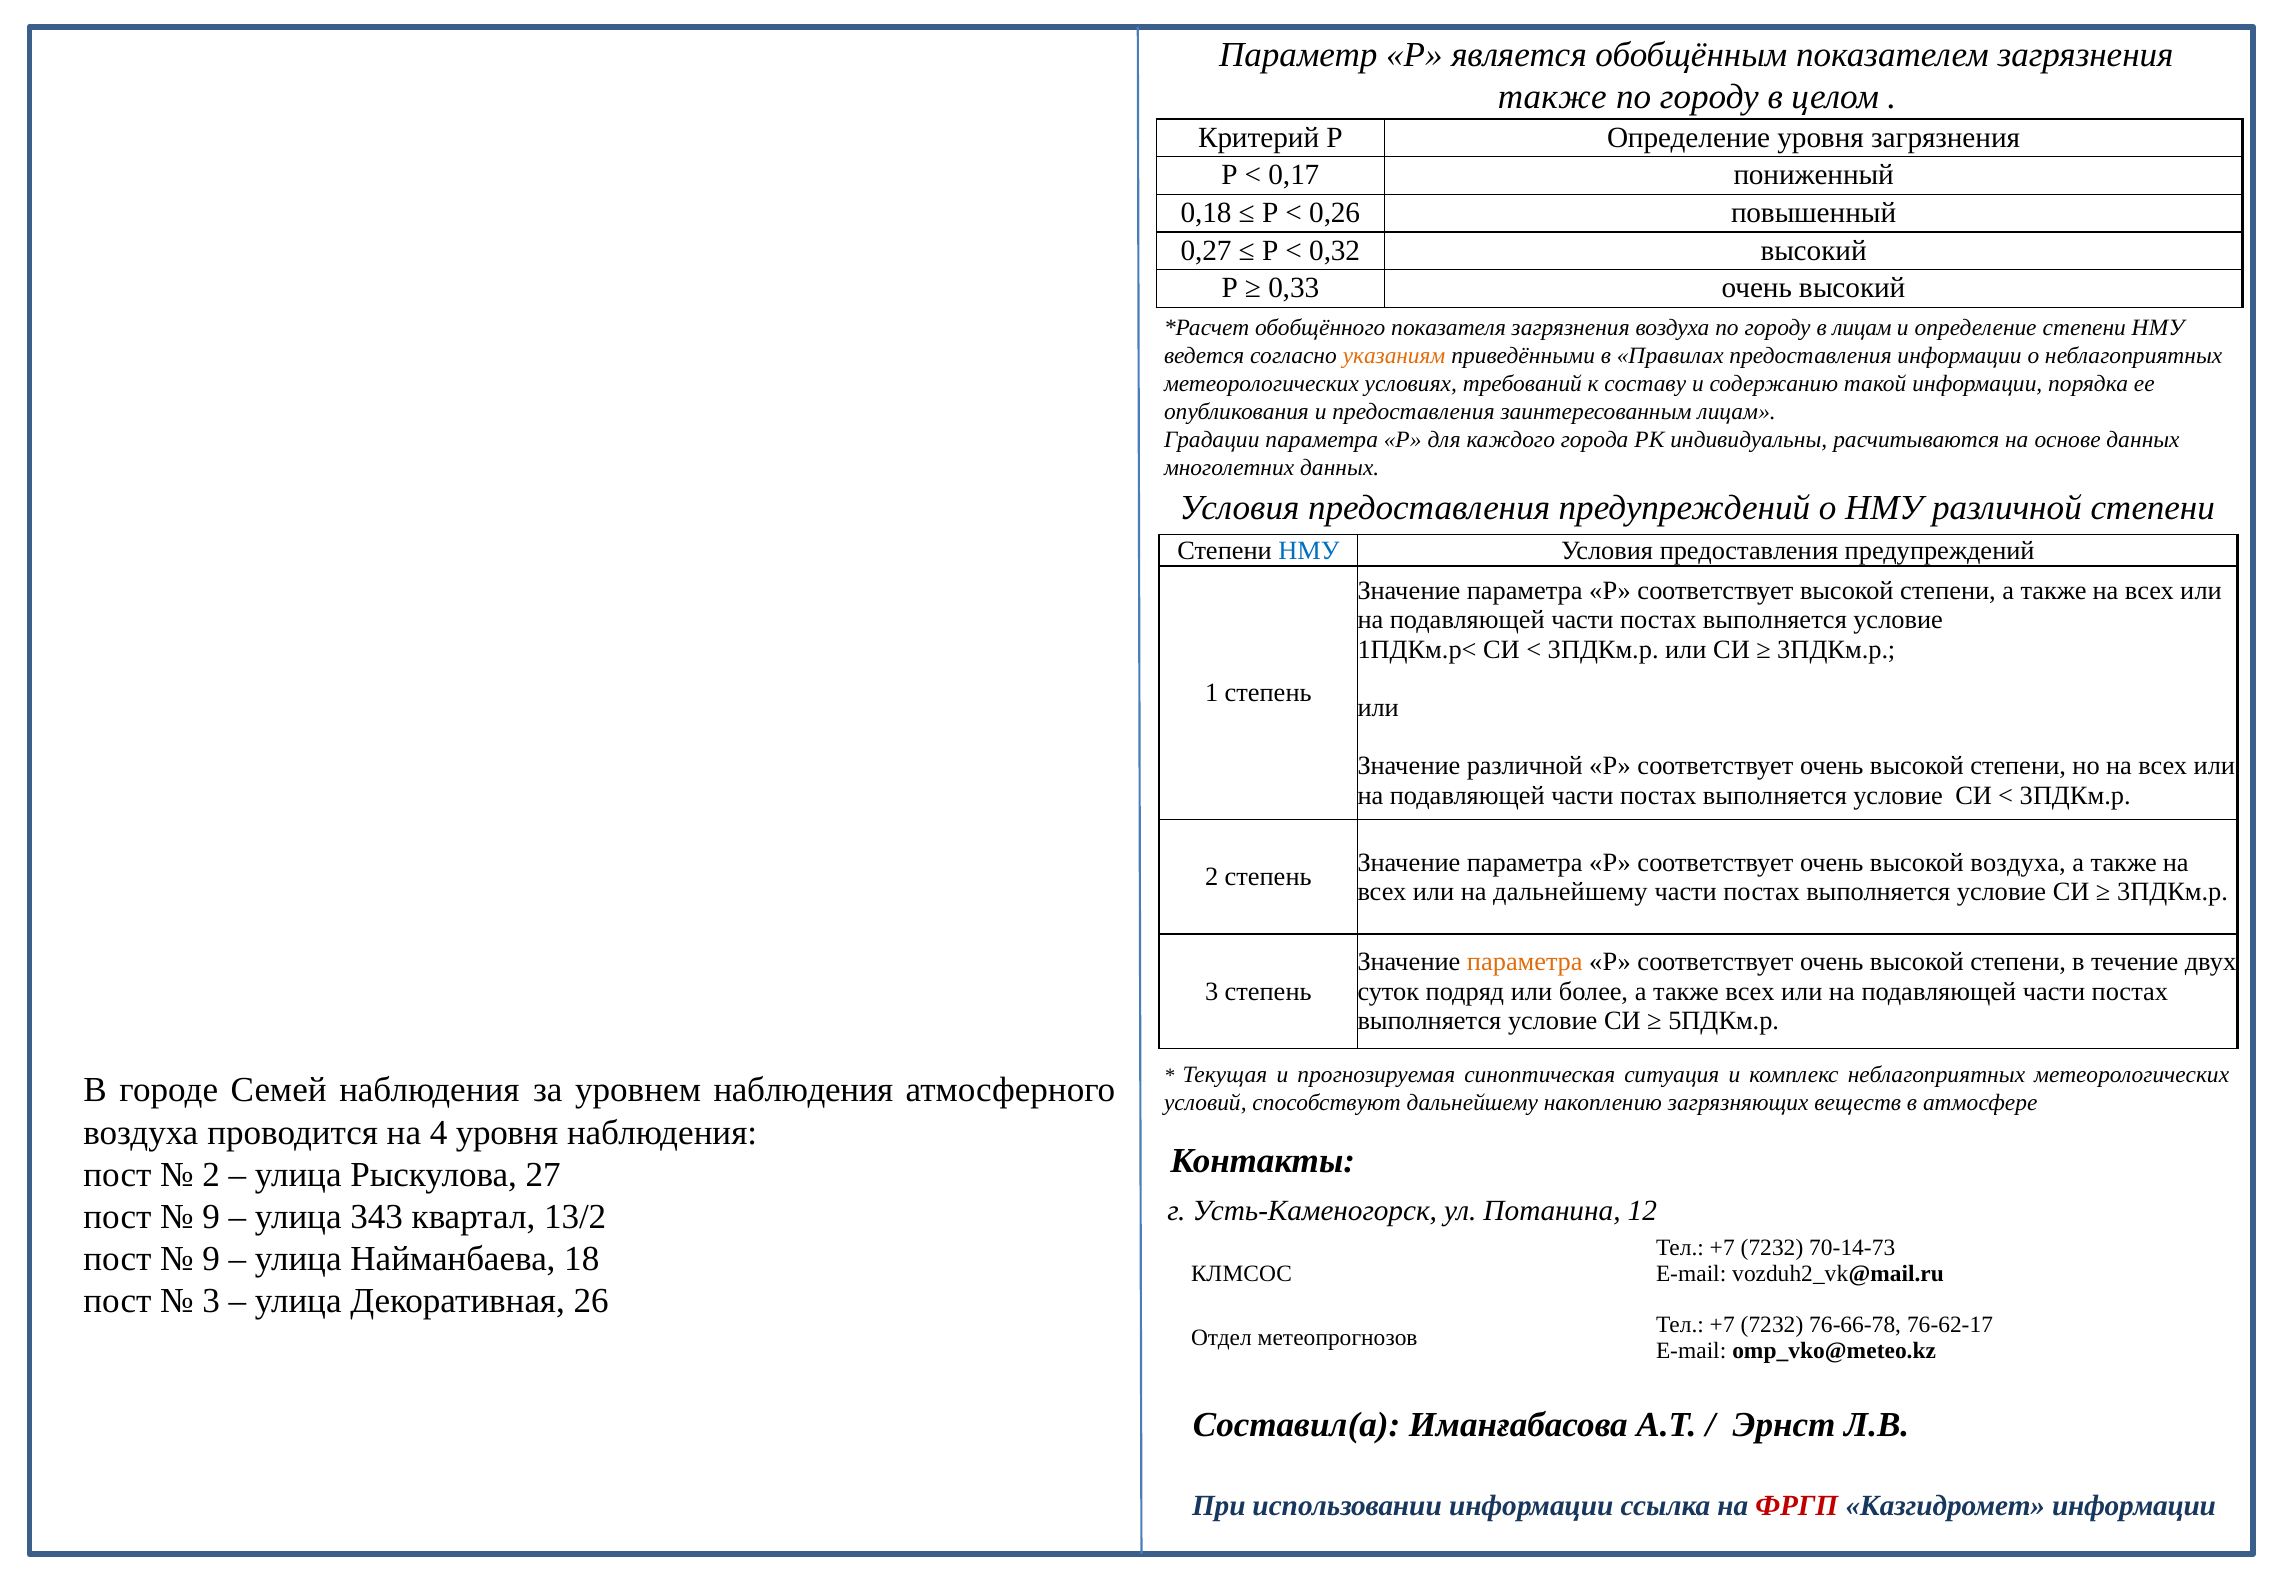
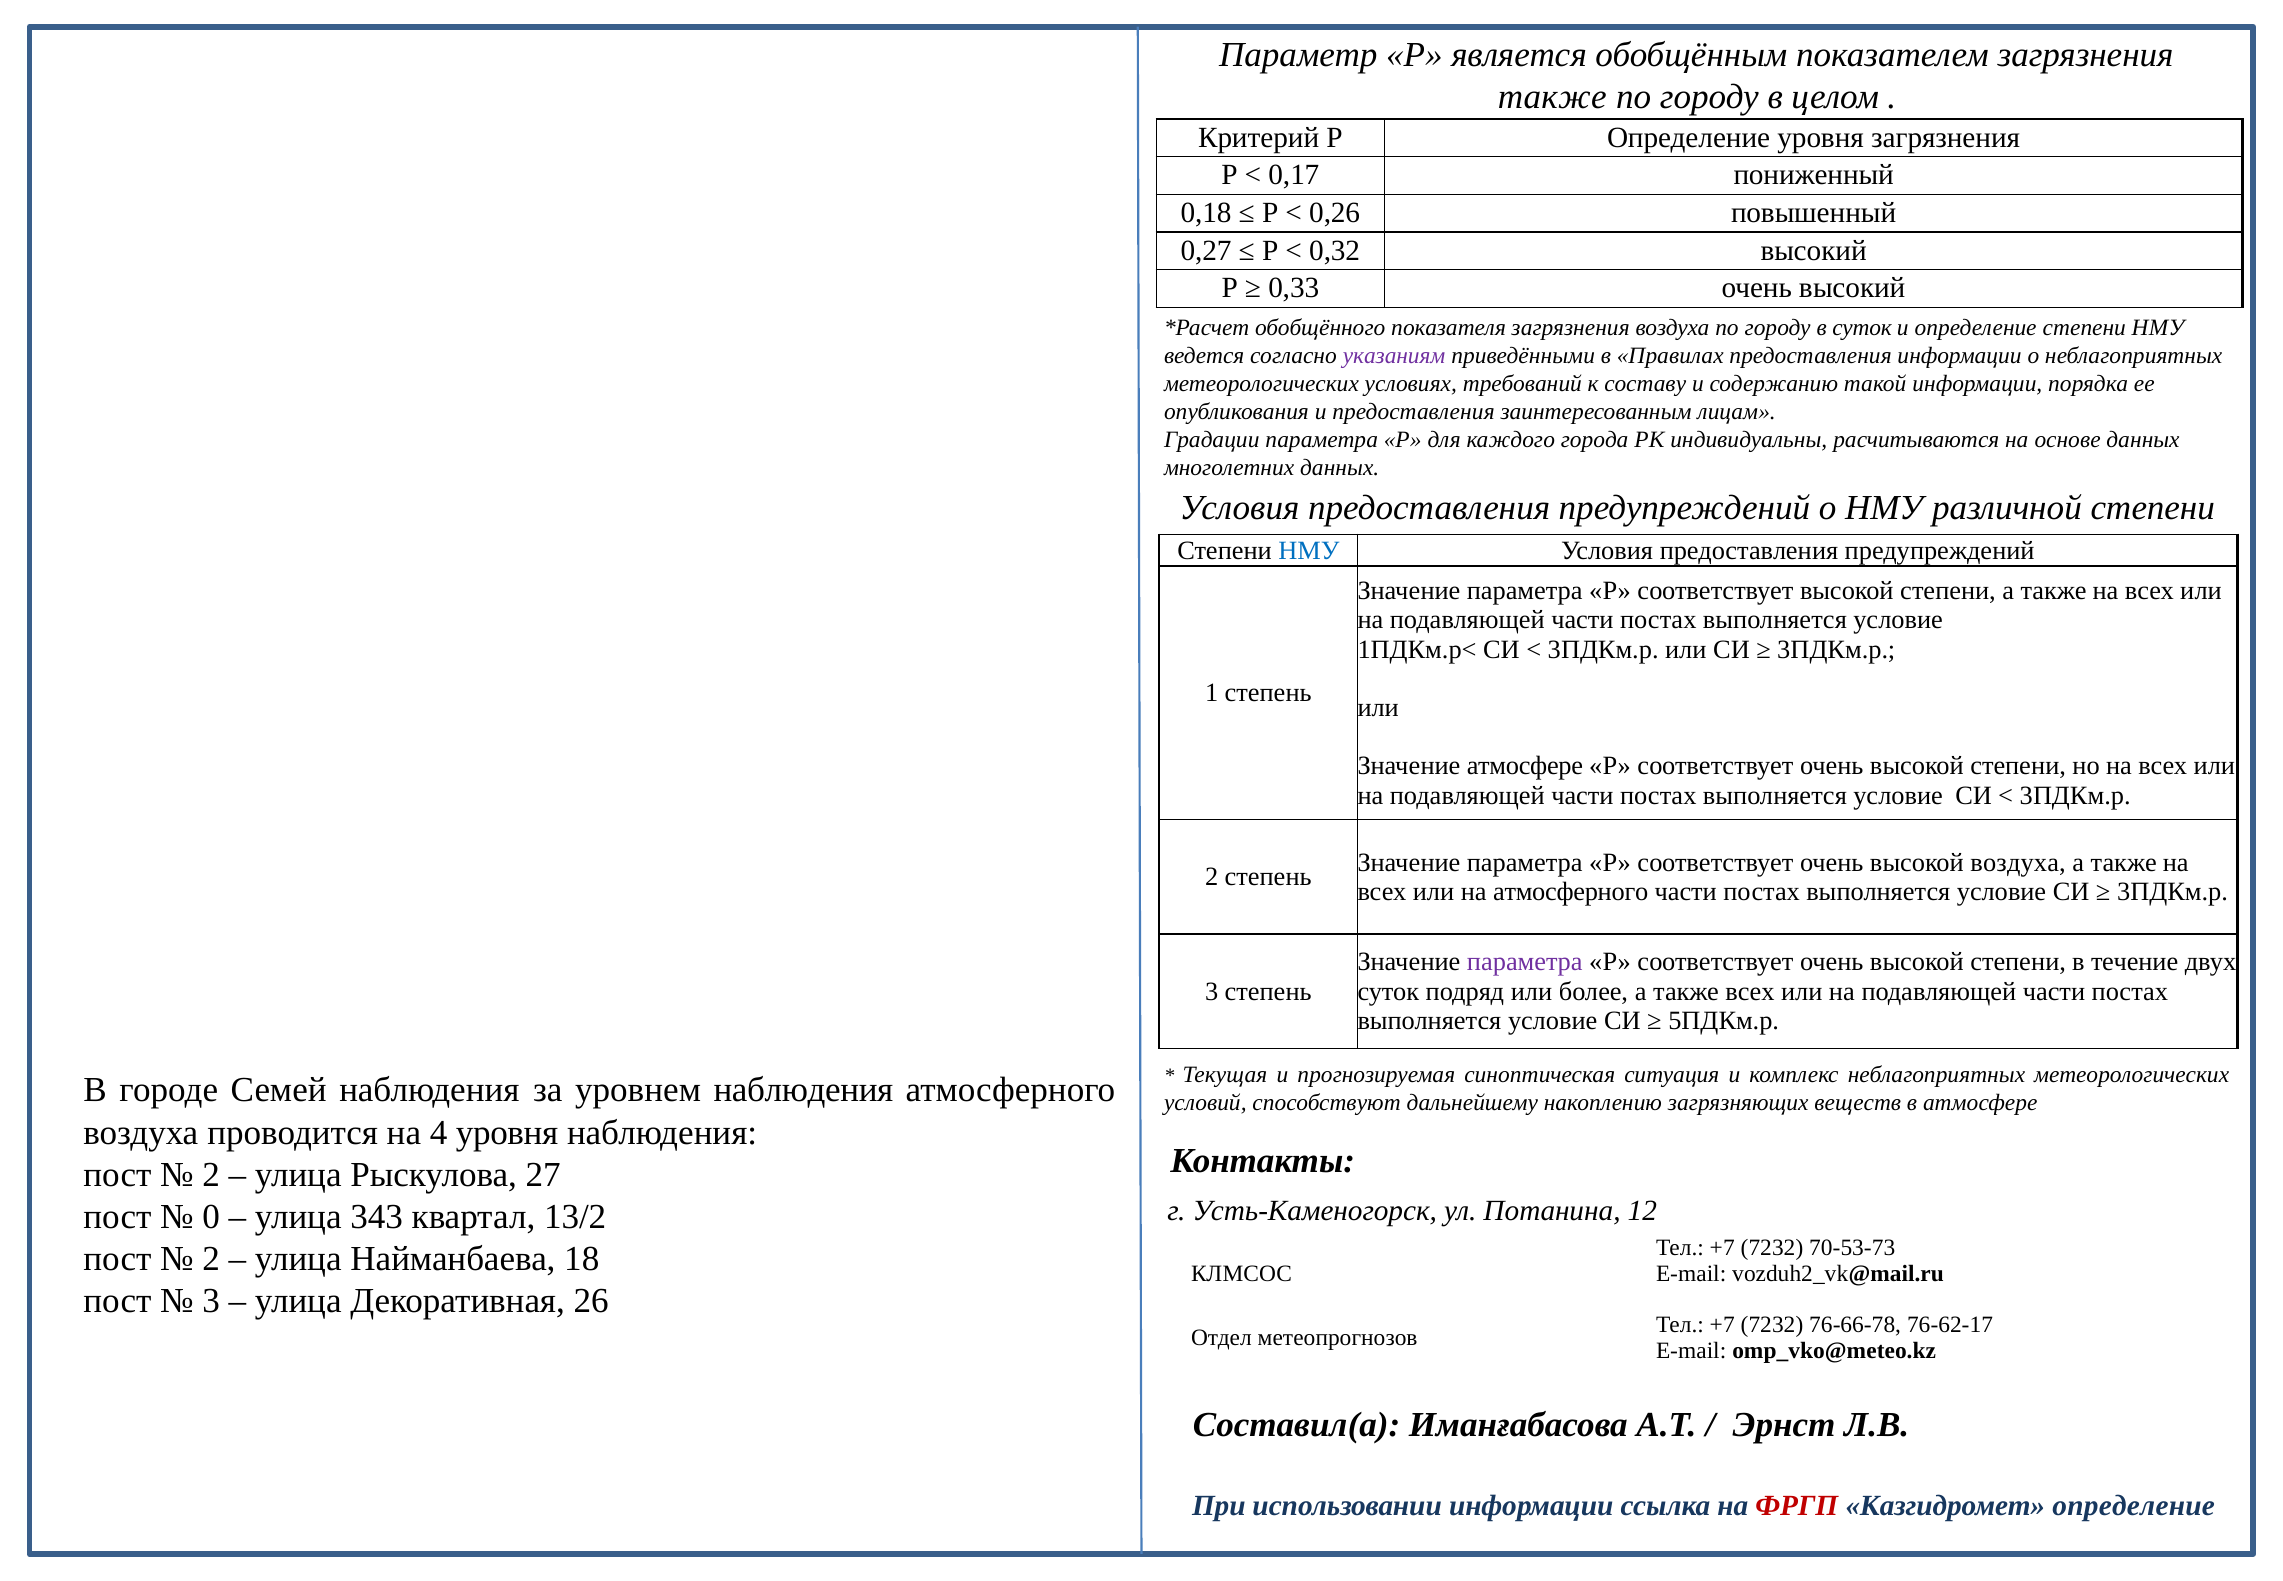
в лицам: лицам -> суток (1862, 328)
указаниям colour: orange -> purple (1394, 356)
Значение различной: различной -> атмосфере (1525, 766)
на дальнейшему: дальнейшему -> атмосферного (1571, 891)
параметра colour: orange -> purple (1525, 962)
9: 9 -> 0 (211, 1216)
70-14-73: 70-14-73 -> 70-53-73 (1852, 1247)
9: 9 -> 2 (211, 1259)
Казгидромет информации: информации -> определение (2134, 1505)
